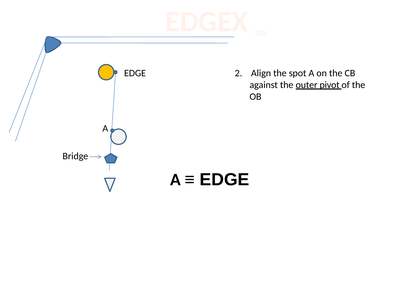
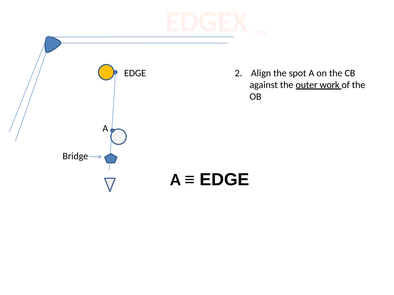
pivot: pivot -> work (330, 85)
